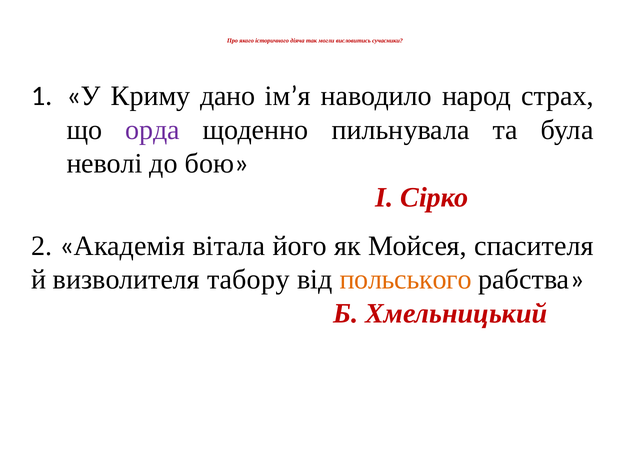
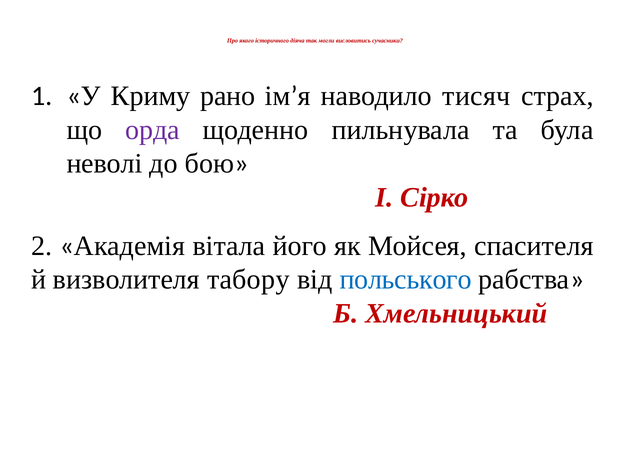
дано: дано -> рано (228, 96)
народ: народ -> тисяч (476, 96)
польського colour: orange -> blue (406, 280)
